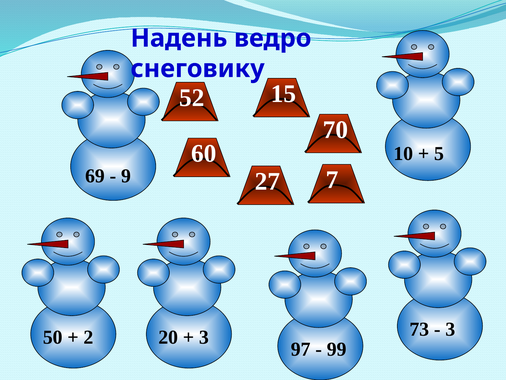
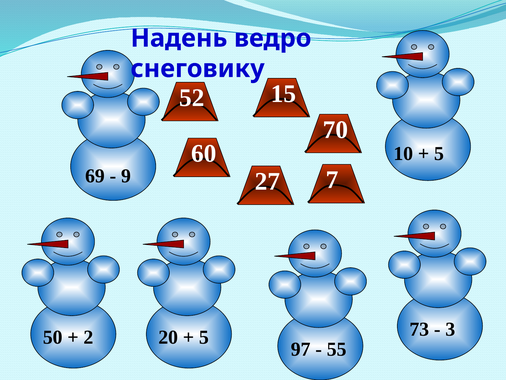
3: 3 -> 5 (204, 337)
99: 99 -> 55 (337, 349)
